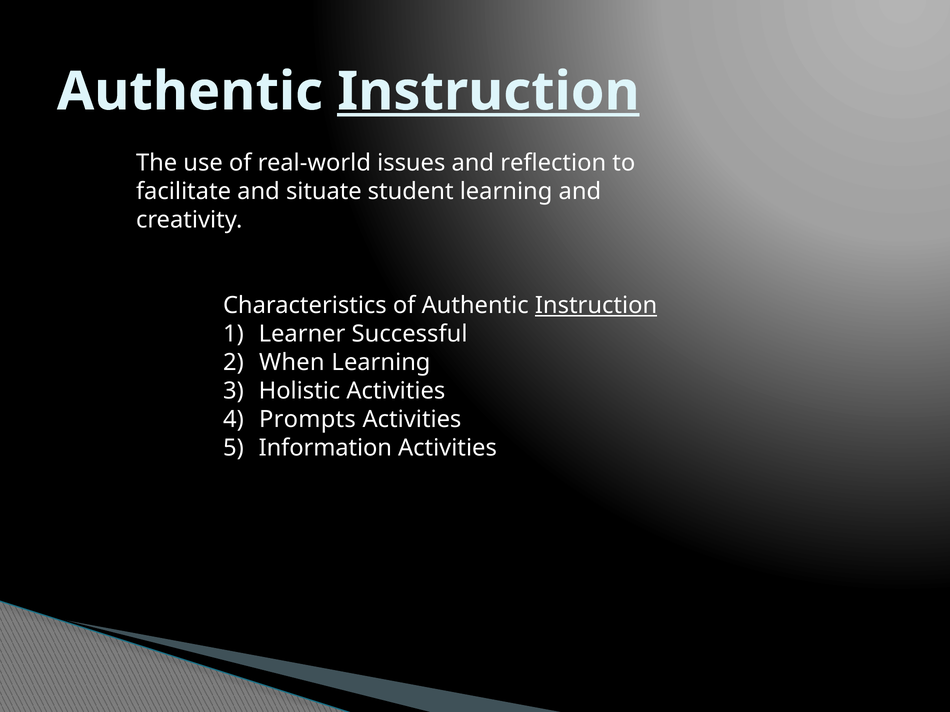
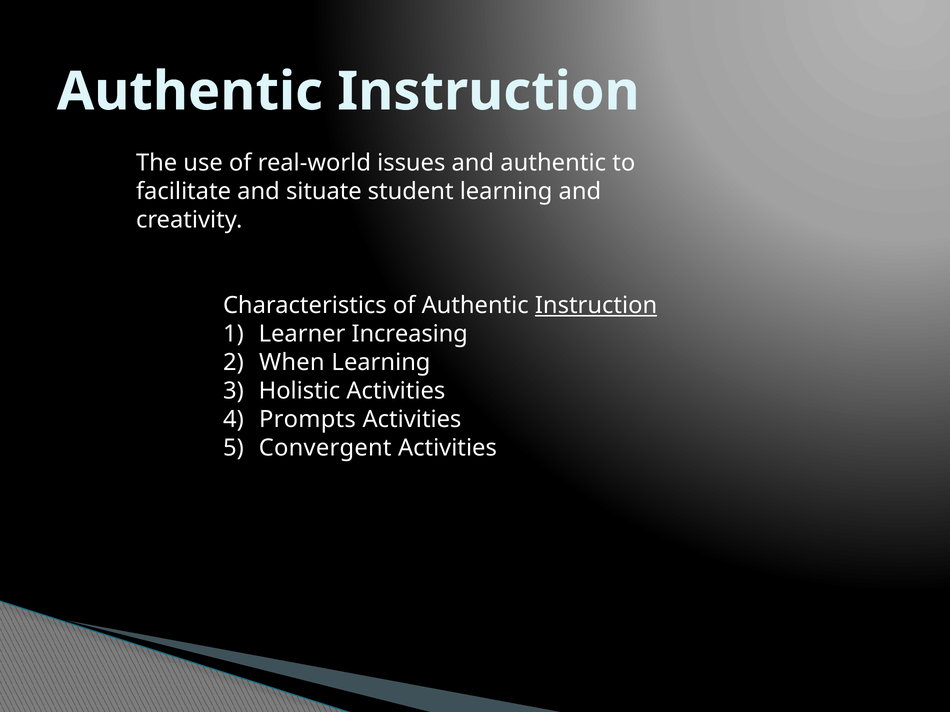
Instruction underline: present -> none (488, 92)
and reflection: reflection -> authentic (553, 163)
Successful: Successful -> Increasing (410, 334)
Information: Information -> Convergent (325, 448)
